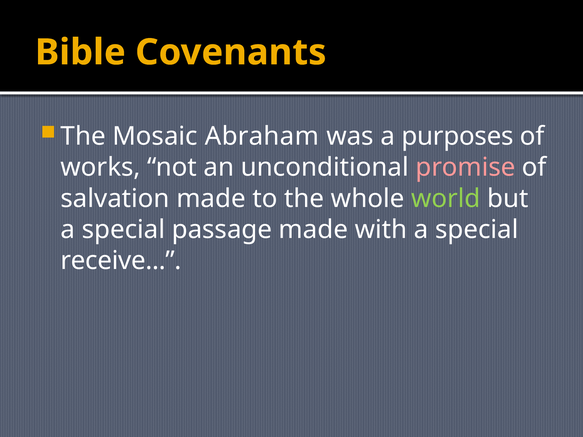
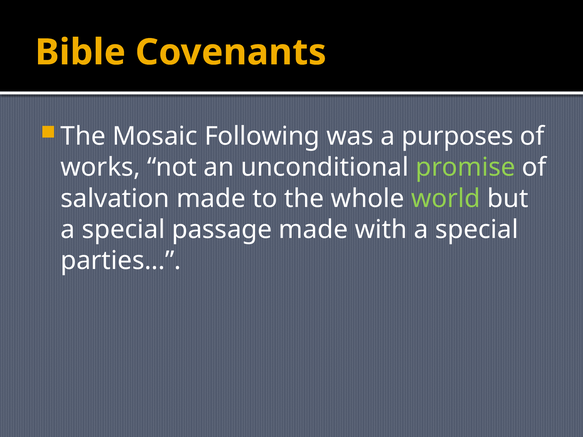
Abraham: Abraham -> Following (262, 136)
promise colour: pink -> light green (465, 168)
receive: receive -> parties (121, 261)
